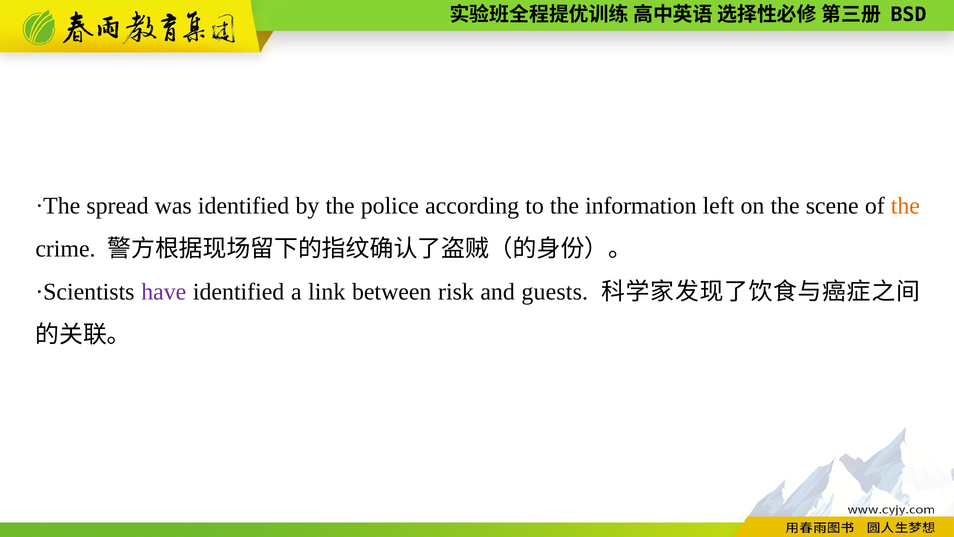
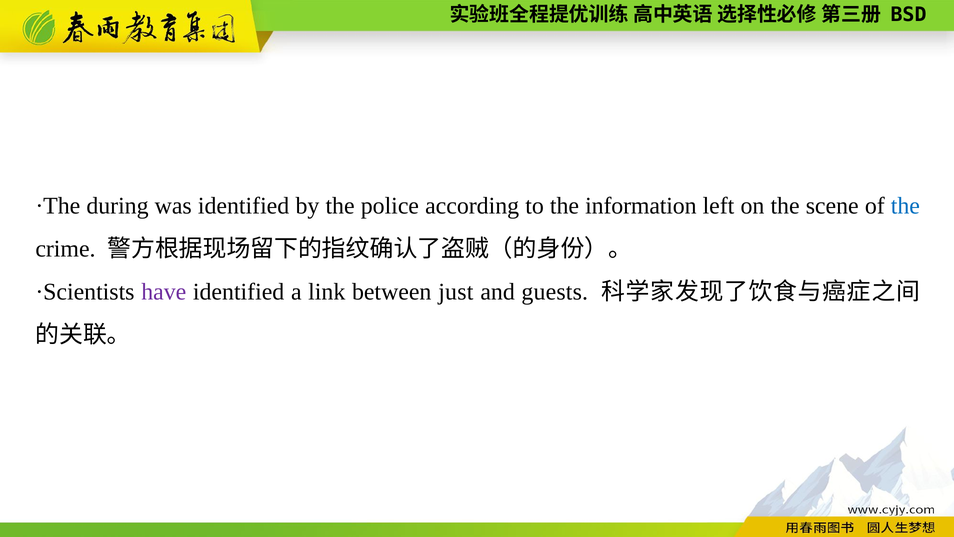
spread: spread -> during (117, 206)
the colour: orange -> blue (905, 206)
risk: risk -> just (456, 292)
